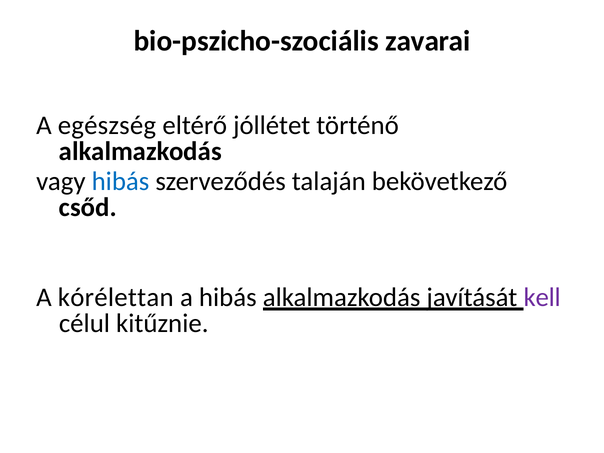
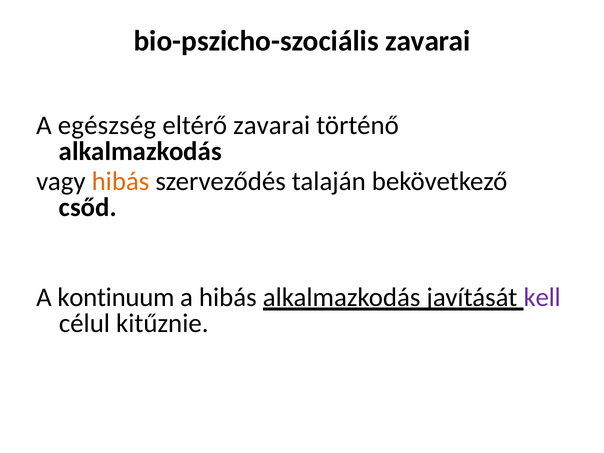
eltérő jóllétet: jóllétet -> zavarai (272, 126)
hibás colour: blue -> orange (120, 181)
kórélettan: kórélettan -> kontinuum (116, 297)
